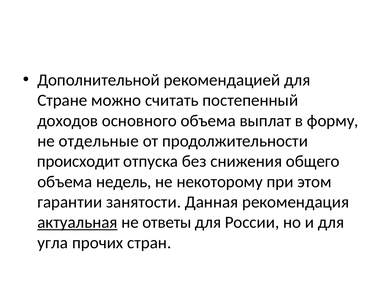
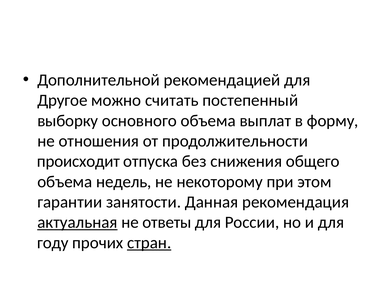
Стране: Стране -> Другое (62, 101)
доходов: доходов -> выборку (68, 121)
отдельные: отдельные -> отношения (99, 141)
угла: угла -> году (53, 243)
стран underline: none -> present (149, 243)
